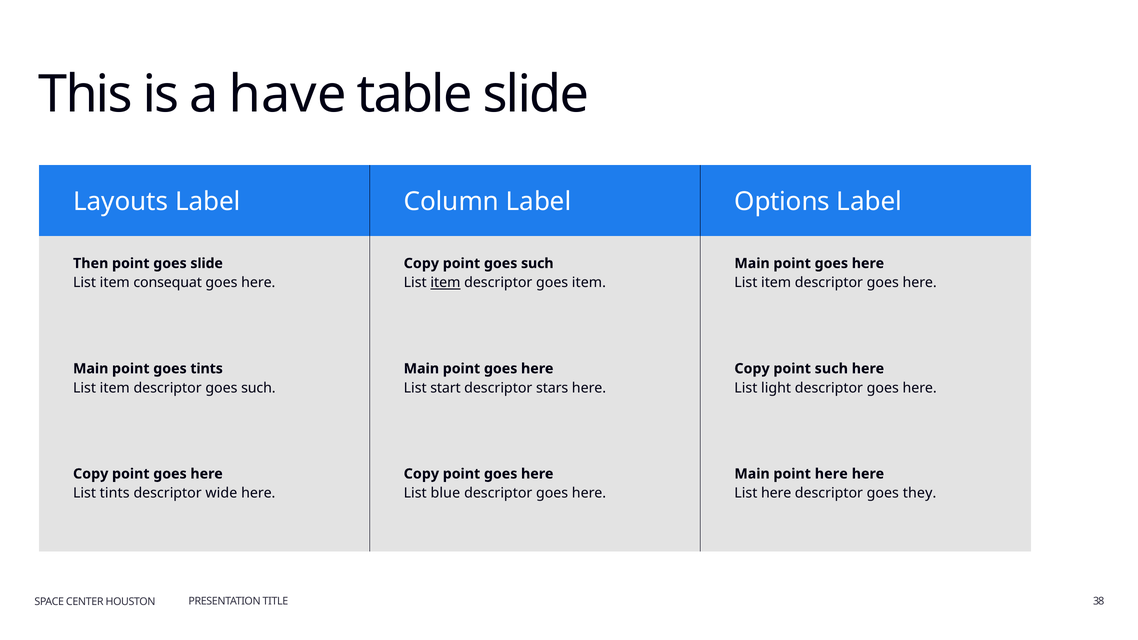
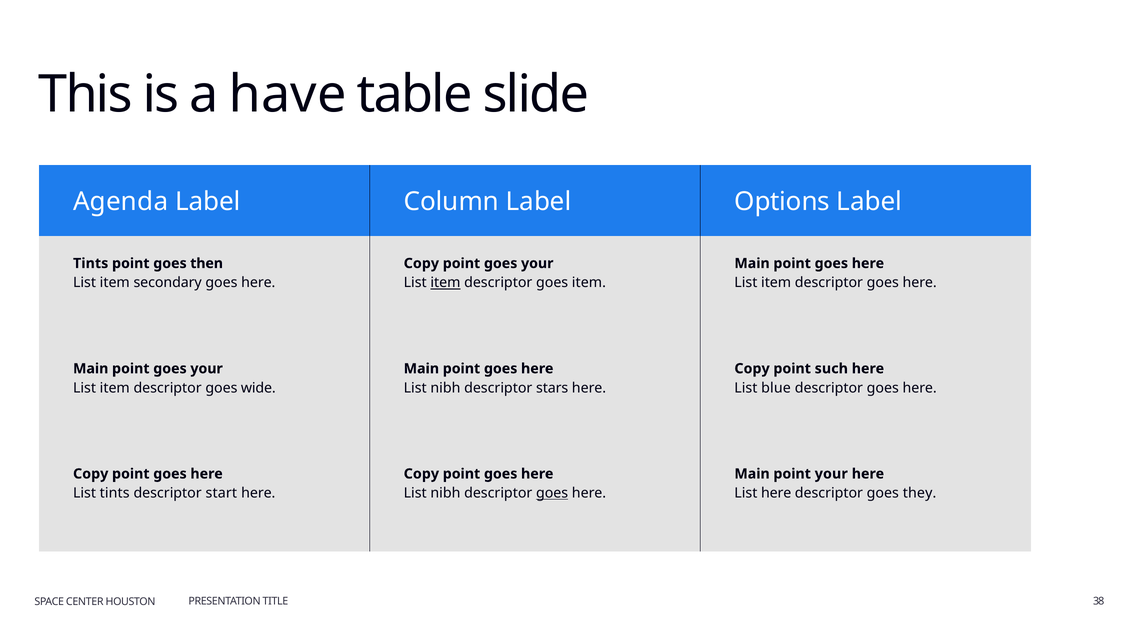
Layouts: Layouts -> Agenda (121, 202)
Then: Then -> Tints (91, 263)
goes slide: slide -> then (207, 263)
such: such -> your (537, 263)
consequat: consequat -> secondary (168, 283)
Main point goes tints: tints -> your (207, 369)
descriptor goes such: such -> wide (258, 388)
start: start -> nibh (445, 388)
light: light -> blue (776, 388)
point here: here -> your (831, 474)
wide: wide -> start (221, 493)
blue: blue -> nibh (445, 493)
goes underline: none -> present (552, 493)
